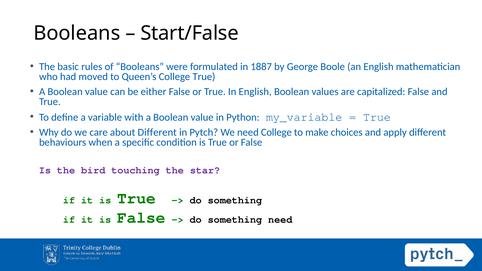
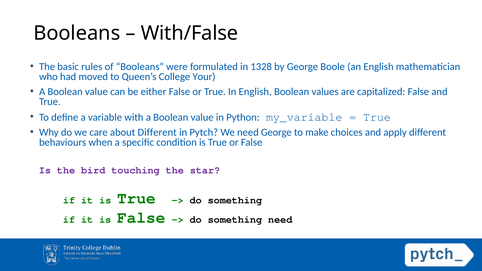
Start/False: Start/False -> With/False (190, 33)
1887: 1887 -> 1328 (261, 67)
College True: True -> Your (204, 77)
need College: College -> George (276, 132)
